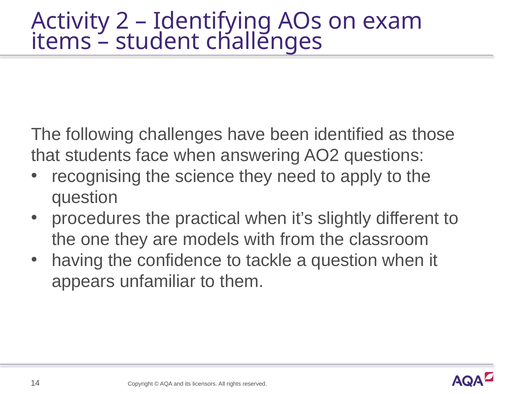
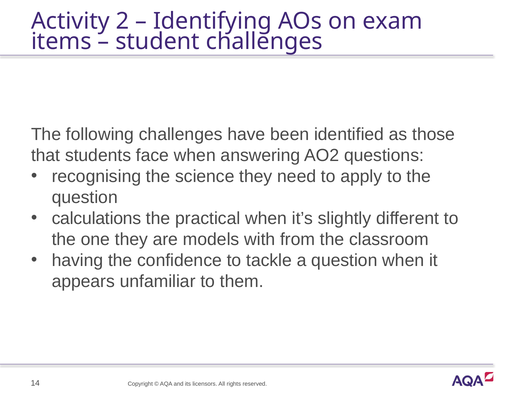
procedures: procedures -> calculations (96, 218)
